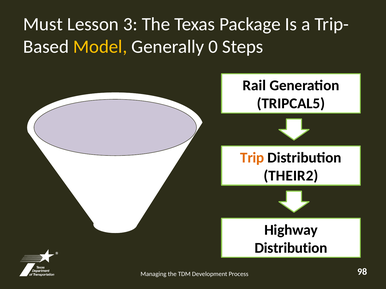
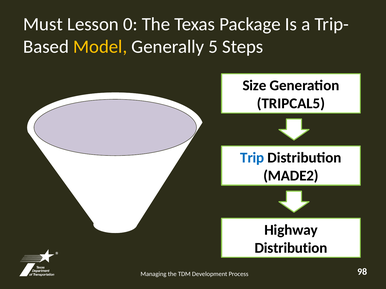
3: 3 -> 0 (130, 24)
0: 0 -> 5 (213, 47)
Rail: Rail -> Size (254, 86)
Trip colour: orange -> blue (252, 158)
THEIR2: THEIR2 -> MADE2 (291, 176)
